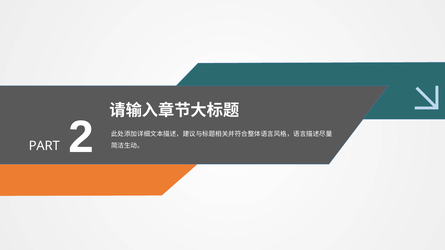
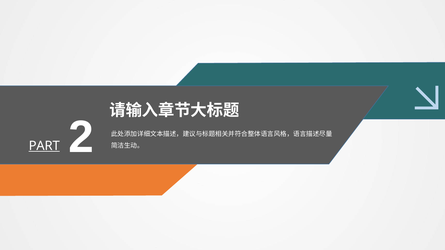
PART underline: none -> present (44, 146)
